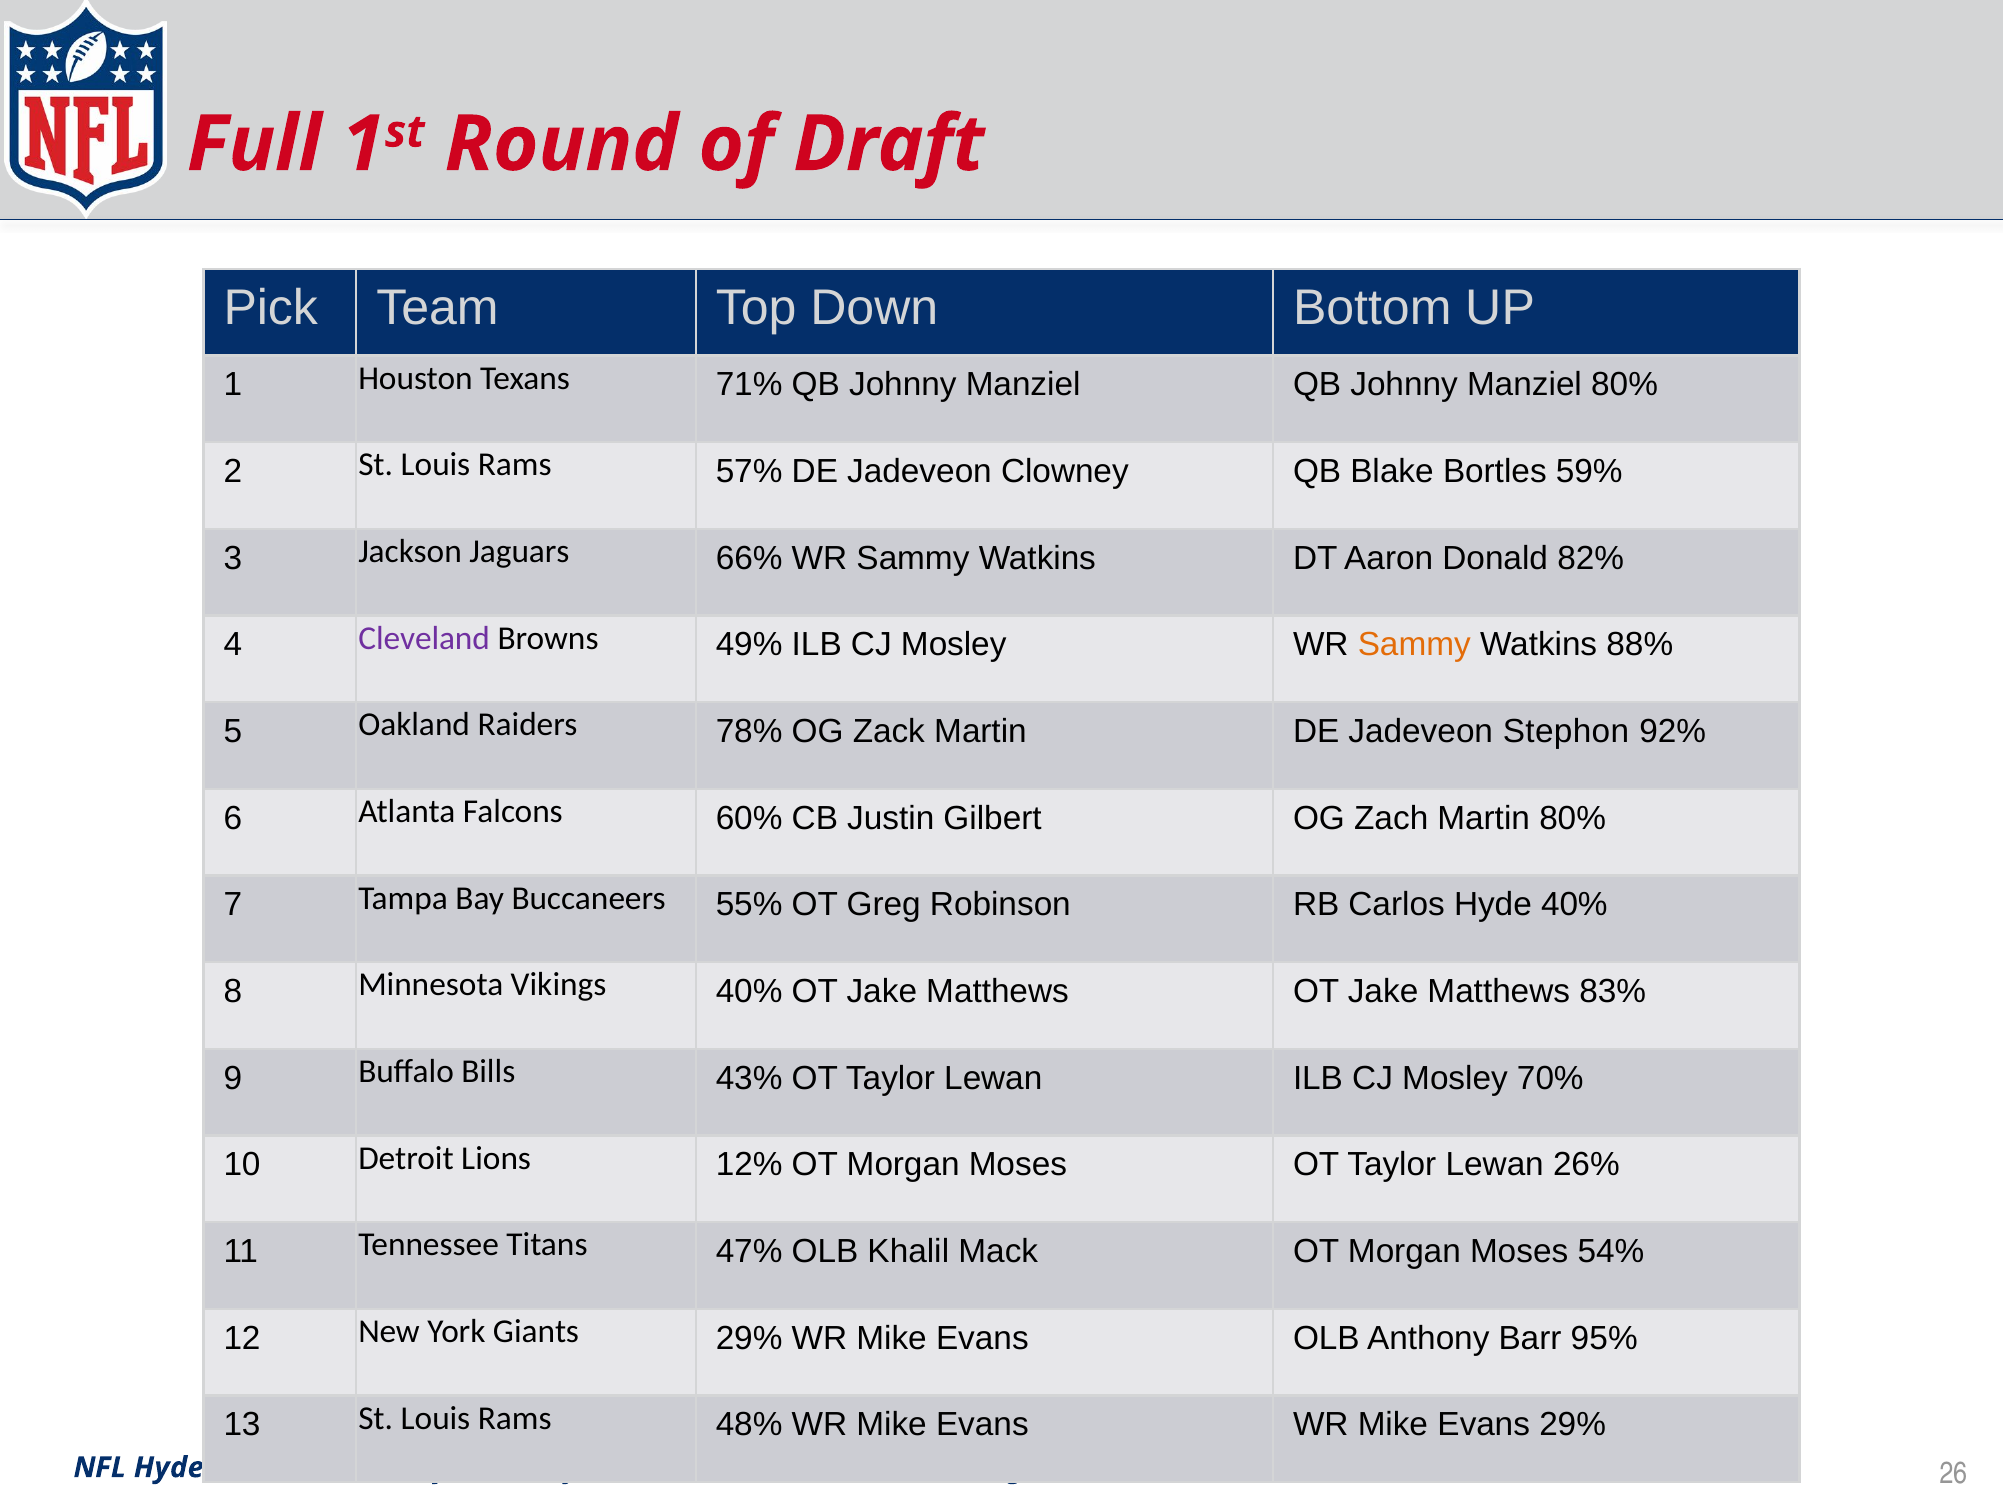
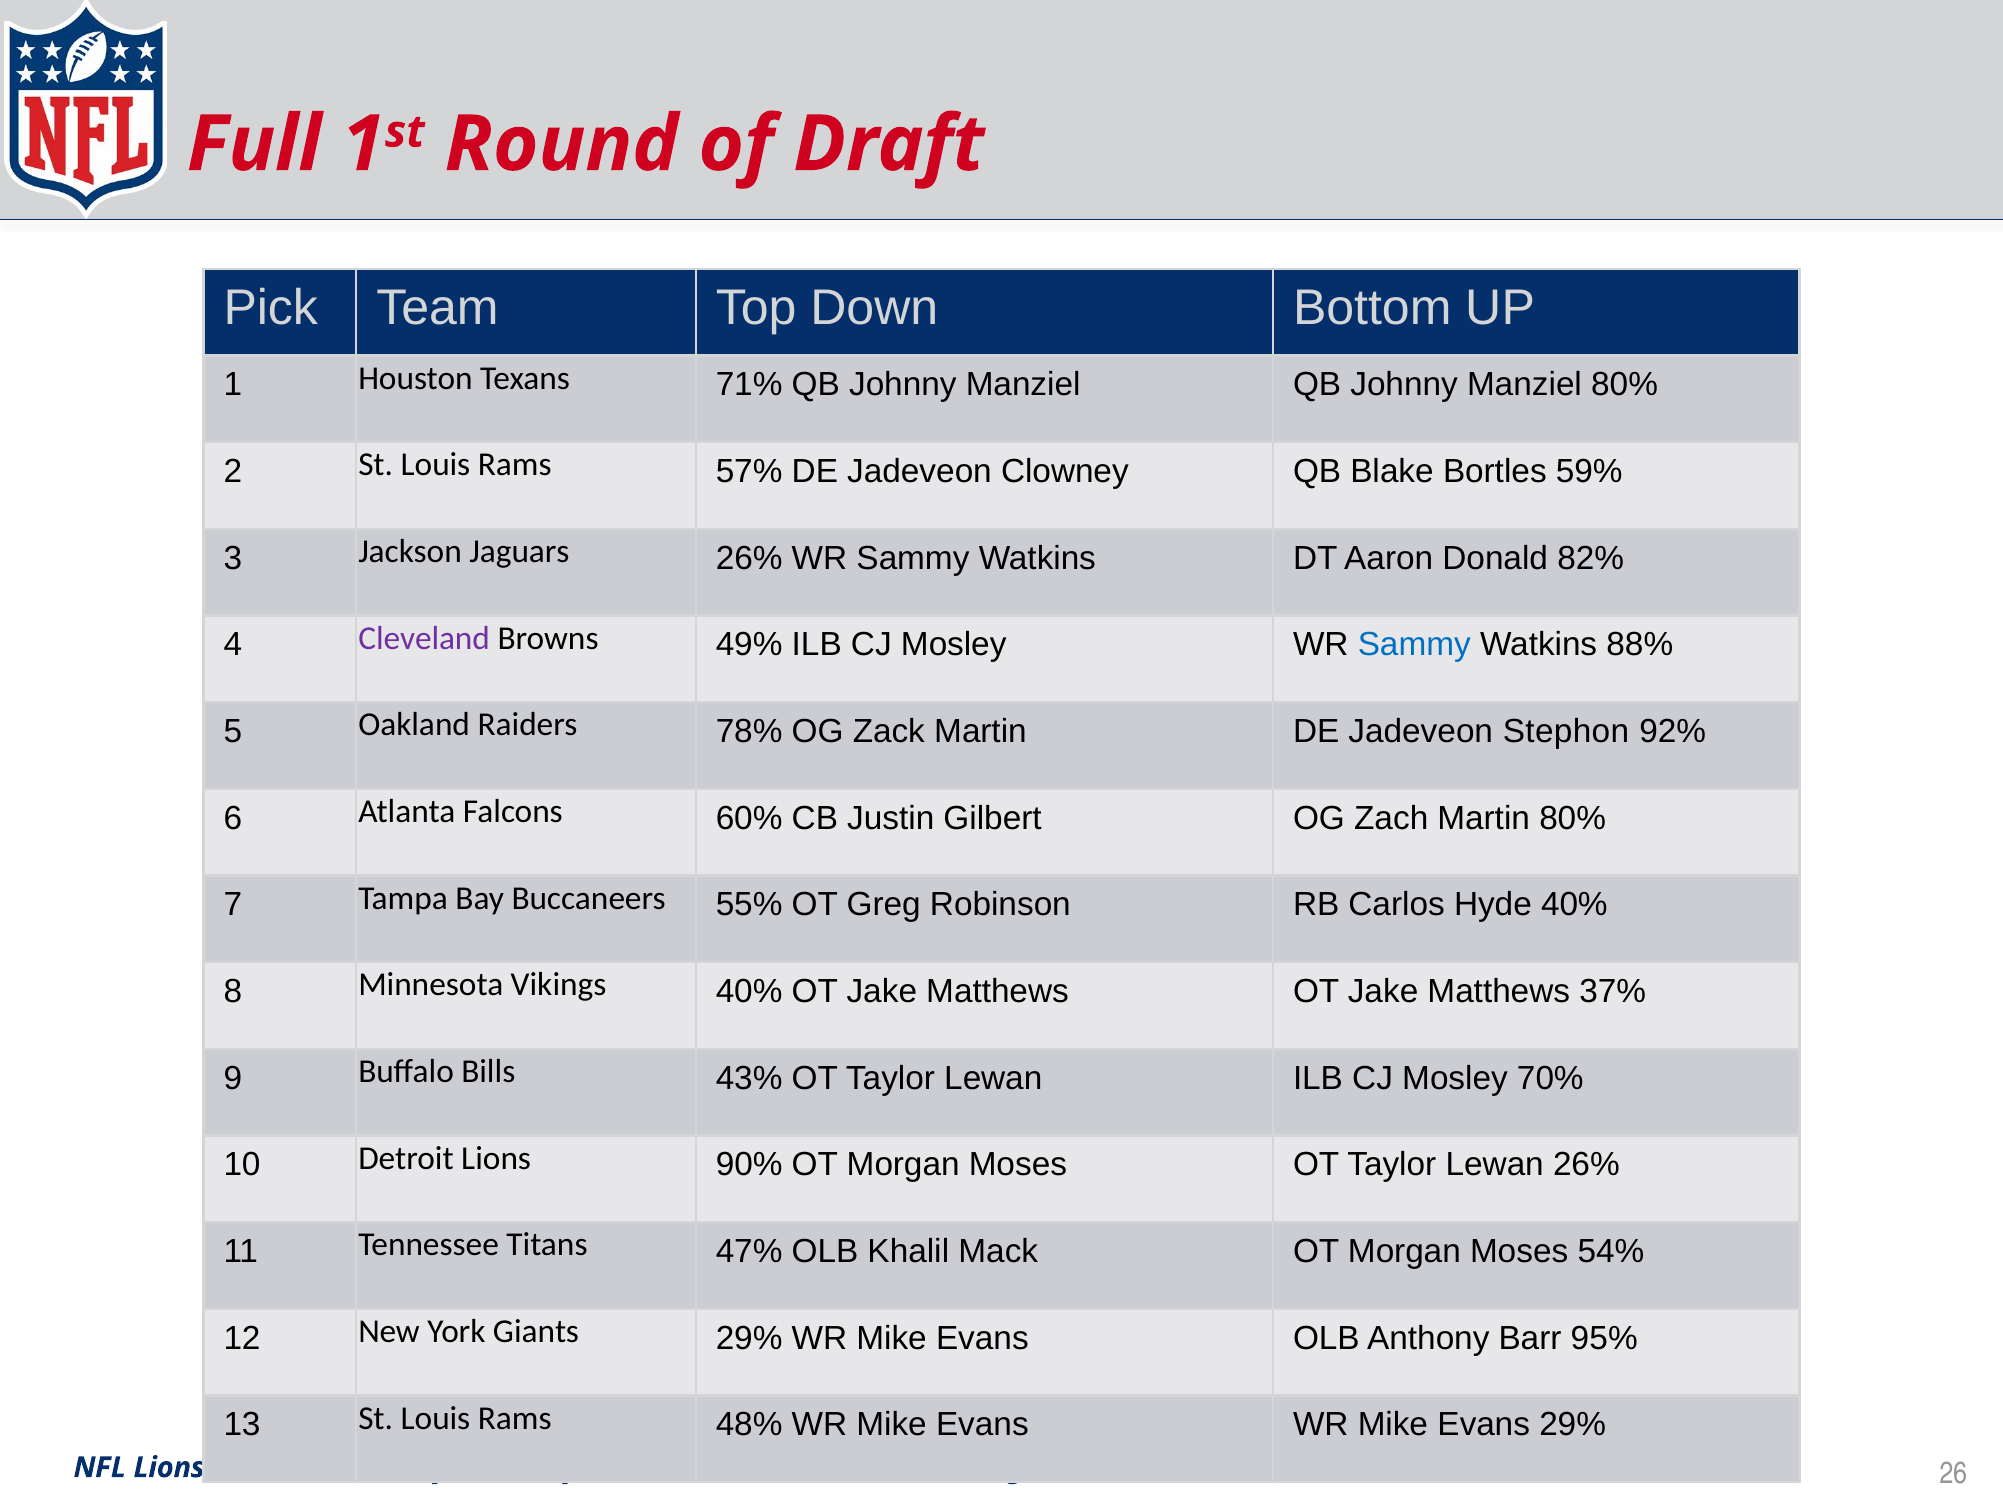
Jaguars 66%: 66% -> 26% (749, 558)
Sammy colour: orange -> blue (1414, 645)
83%: 83% -> 37% (1613, 992)
12%: 12% -> 90% (749, 1165)
Hyde: Hyde -> Lions (169, 1468)
